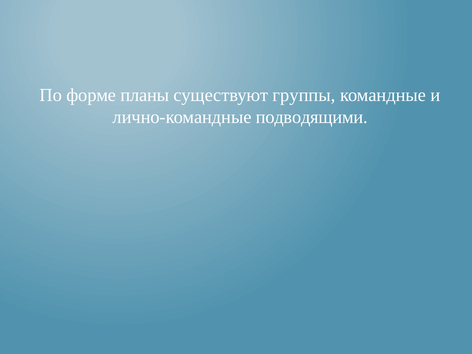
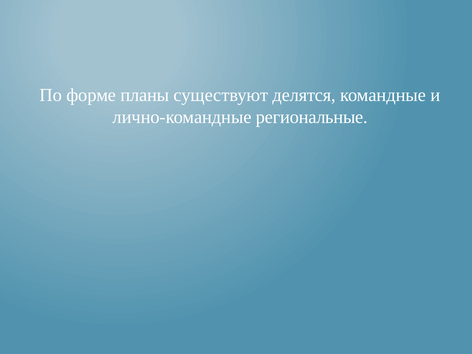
группы: группы -> делятся (304, 95)
подводящими: подводящими -> региональные (312, 117)
